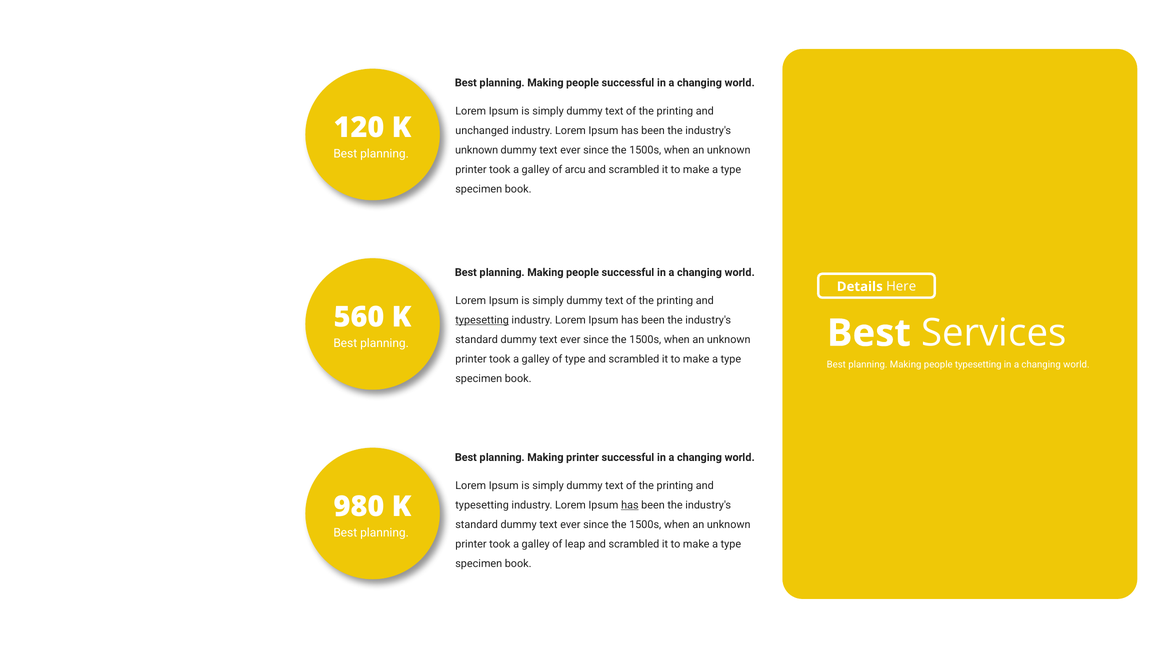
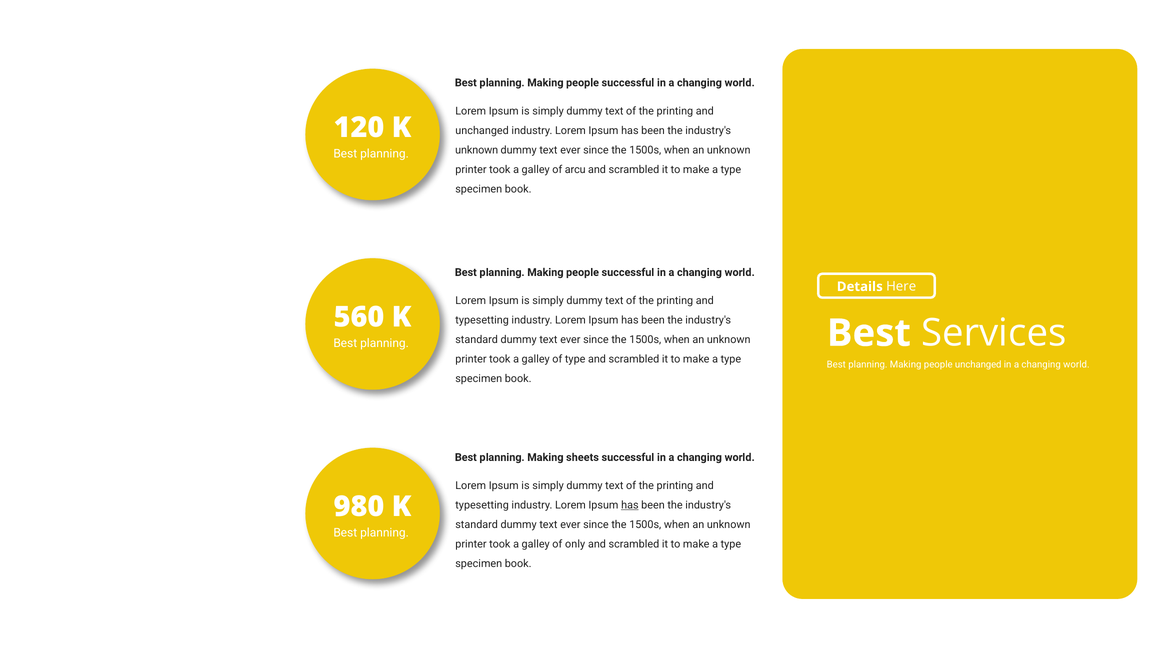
typesetting underline: present -> none (482, 320)
people typesetting: typesetting -> unchanged (978, 364)
Making printer: printer -> sheets (582, 457)
leap: leap -> only (575, 544)
